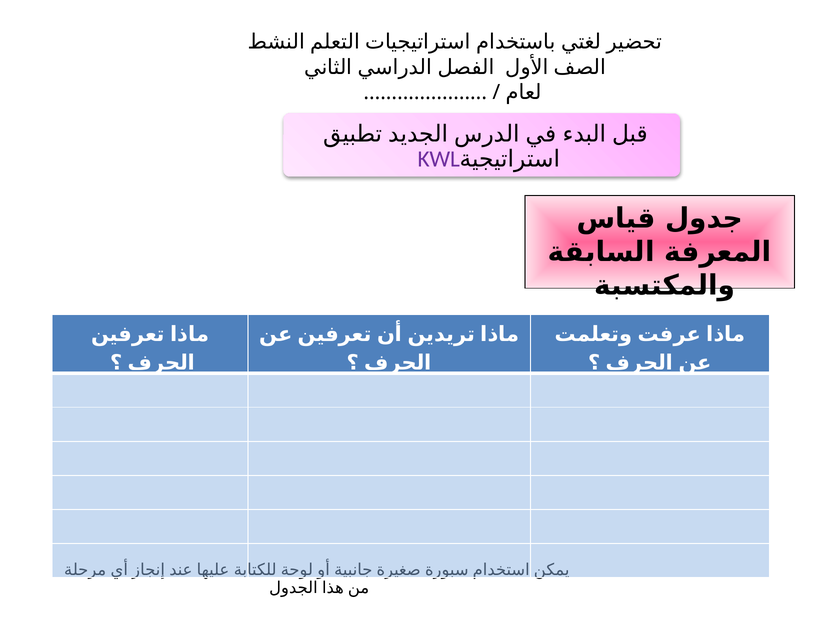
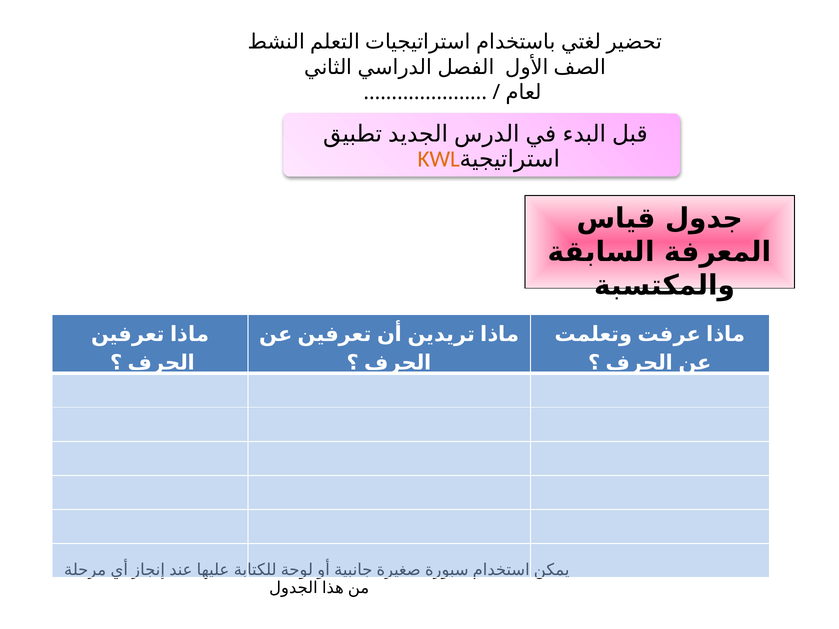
KWL colour: purple -> orange (439, 159)
